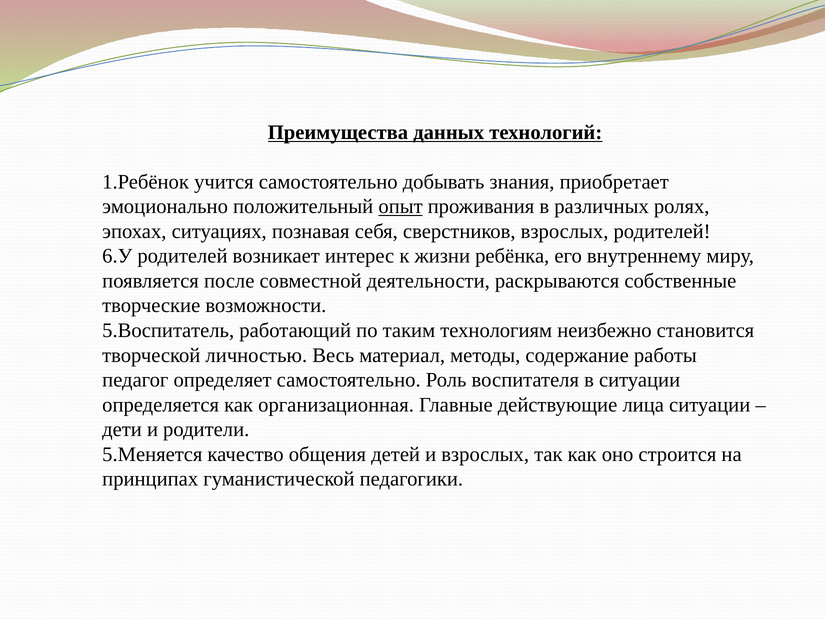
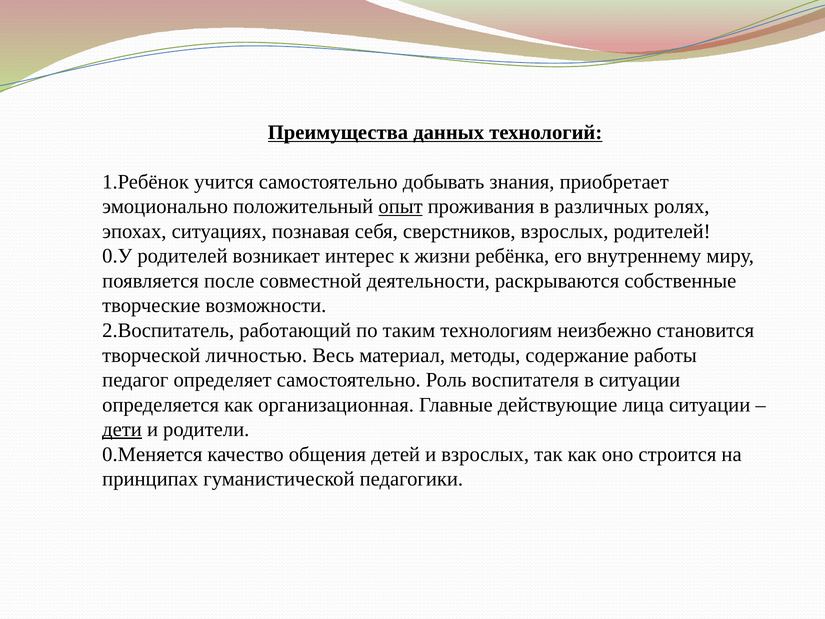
6.У: 6.У -> 0.У (117, 256)
5.Воспитатель: 5.Воспитатель -> 2.Воспитатель (168, 330)
дети underline: none -> present (122, 429)
5.Меняется: 5.Меняется -> 0.Меняется (152, 454)
